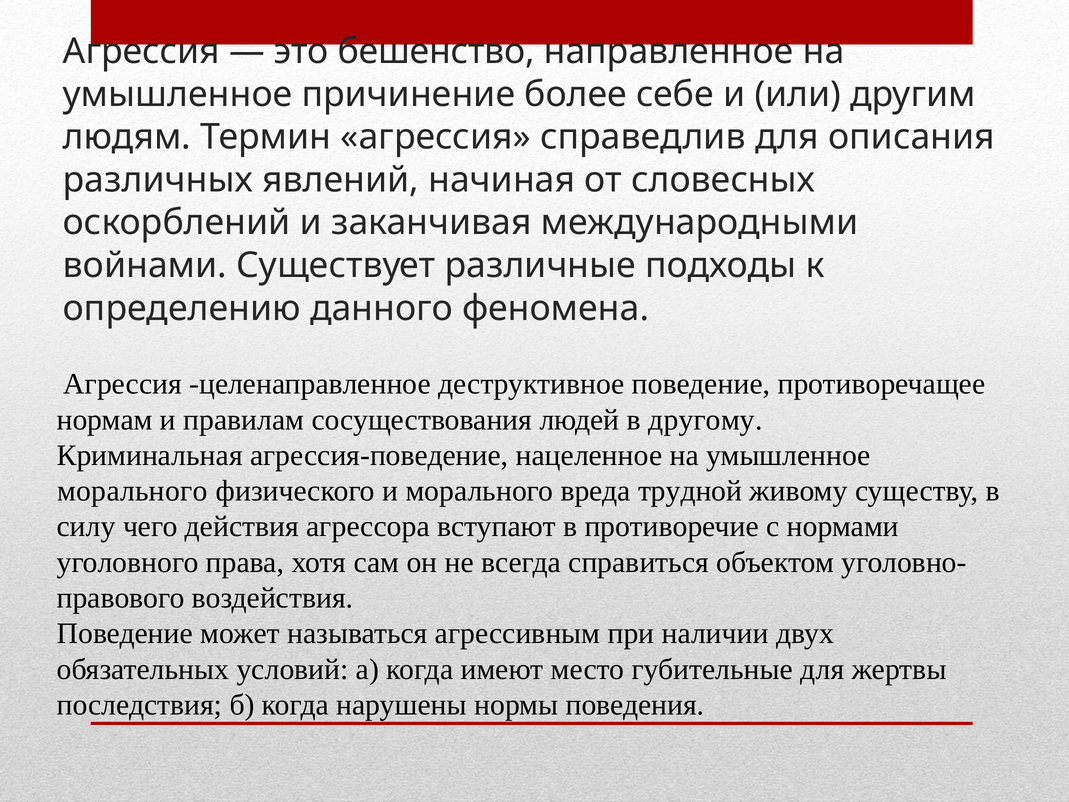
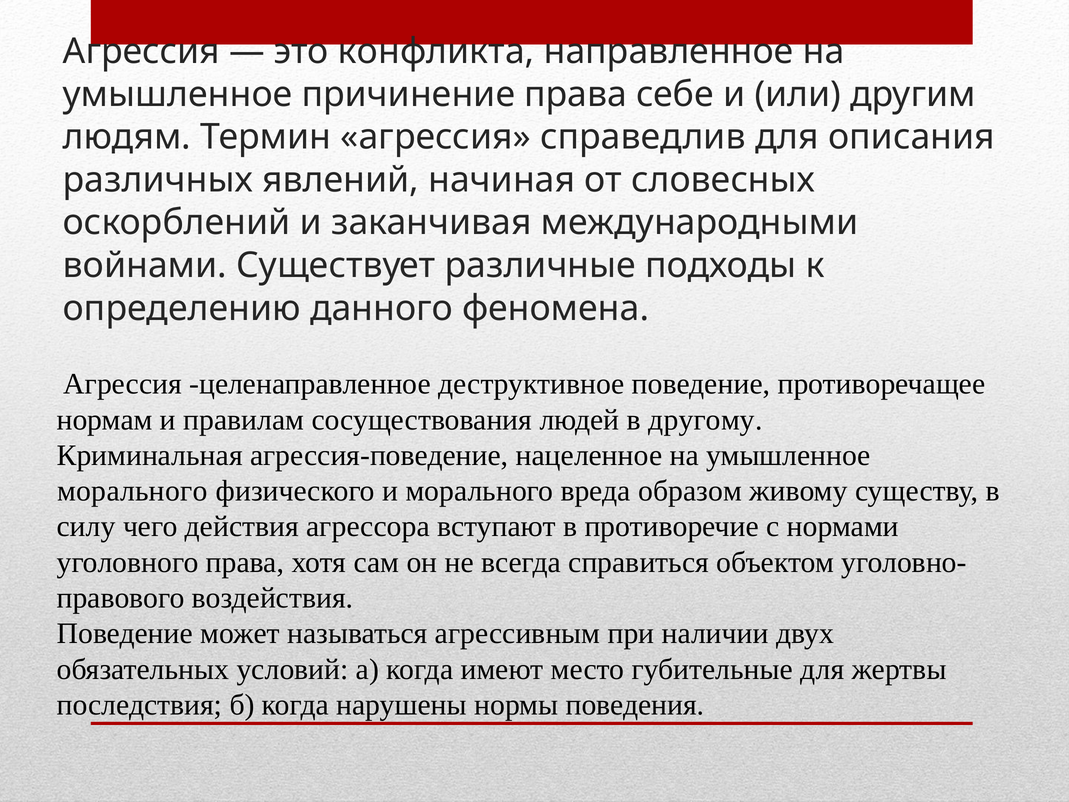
бешенство: бешенство -> конфликта (436, 52)
причинение более: более -> права (576, 94)
трудной: трудной -> образом (690, 491)
